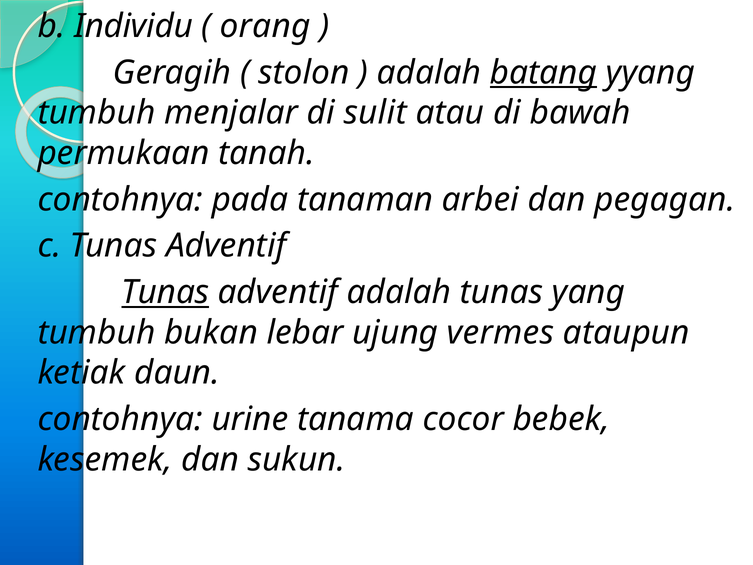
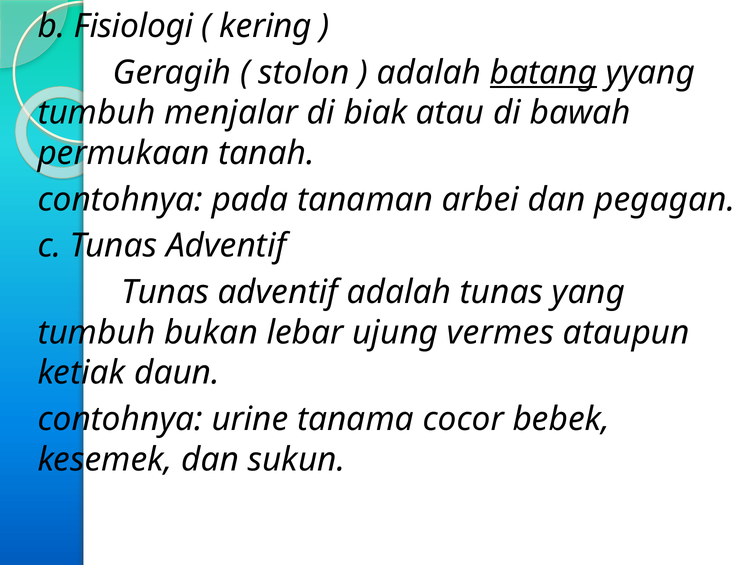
Individu: Individu -> Fisiologi (134, 26)
orang: orang -> kering (266, 26)
sulit: sulit -> biak (375, 113)
Tunas underline: present -> none (165, 292)
